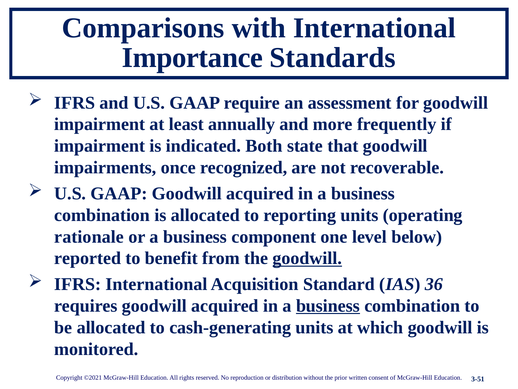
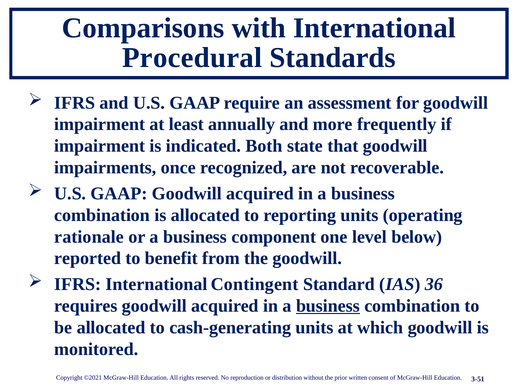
Importance: Importance -> Procedural (192, 57)
goodwill underline: present -> none (307, 258)
Acquisition: Acquisition -> Contingent (255, 284)
